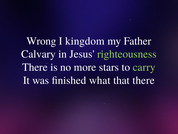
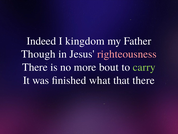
Wrong: Wrong -> Indeed (41, 41)
Calvary: Calvary -> Though (38, 54)
righteousness colour: light green -> pink (127, 54)
stars: stars -> bout (109, 67)
